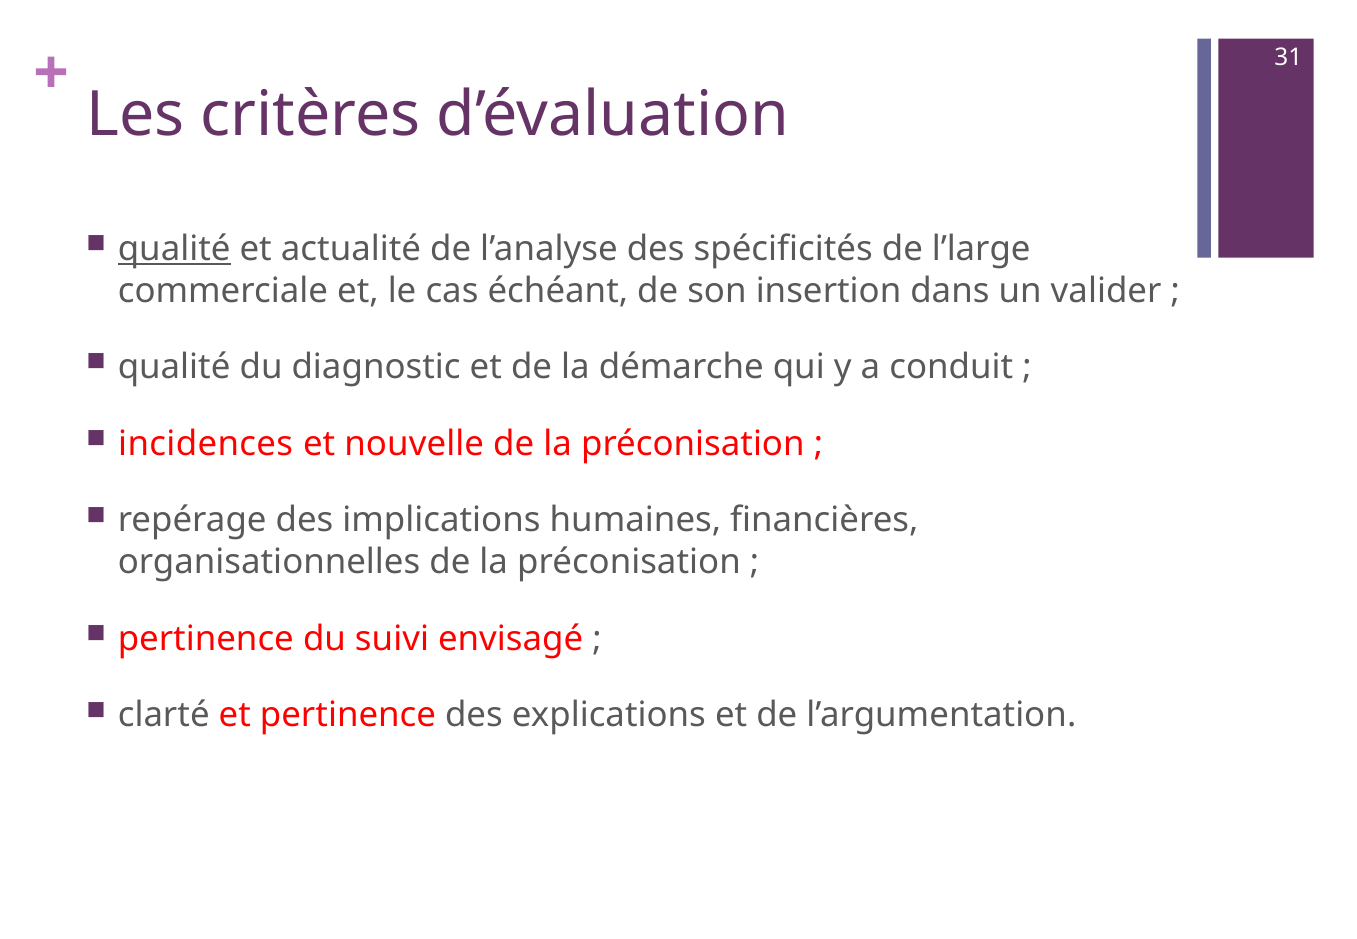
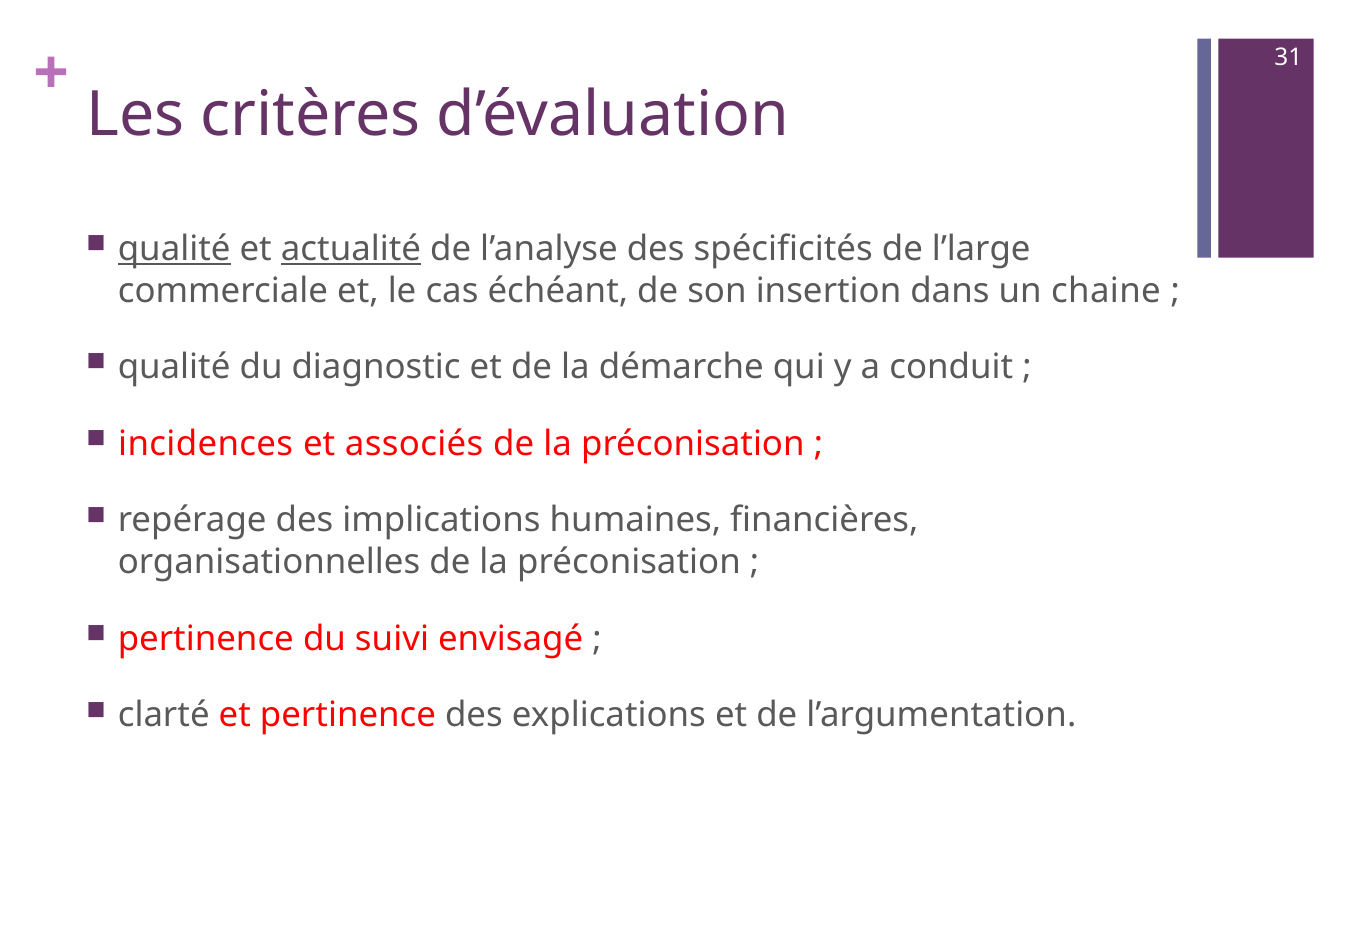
actualité underline: none -> present (351, 249)
valider: valider -> chaine (1106, 291)
nouvelle: nouvelle -> associés (414, 444)
